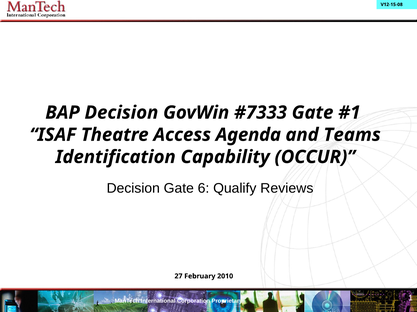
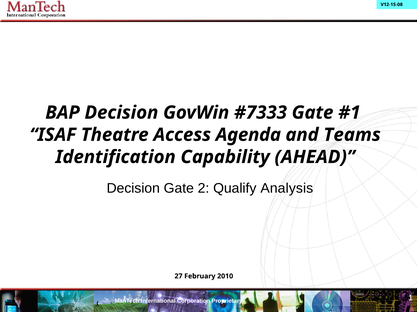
OCCUR: OCCUR -> AHEAD (315, 157)
6: 6 -> 2 (203, 189)
Reviews: Reviews -> Analysis (287, 189)
